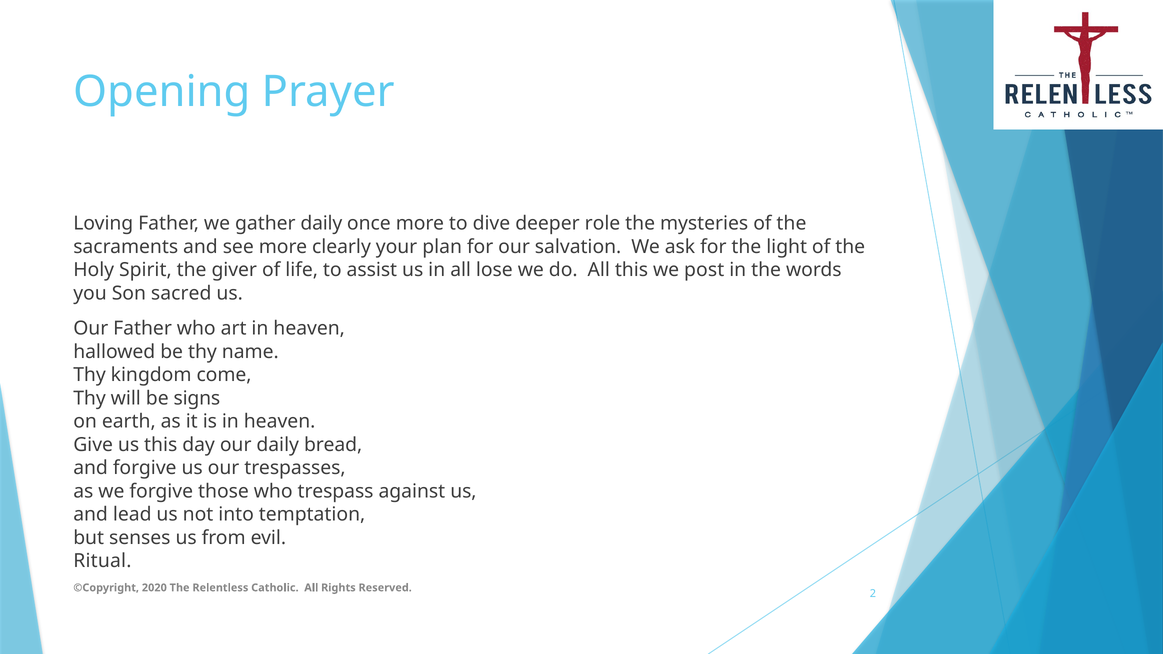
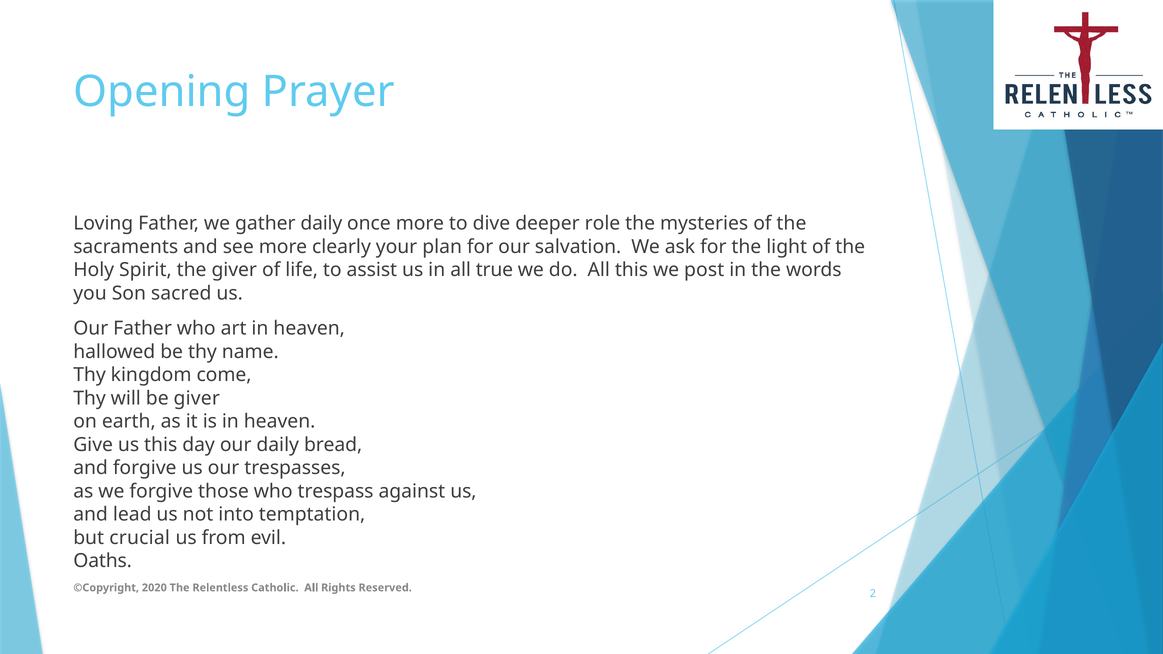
lose: lose -> true (494, 270)
be signs: signs -> giver (197, 398)
senses: senses -> crucial (140, 538)
Ritual: Ritual -> Oaths (103, 561)
